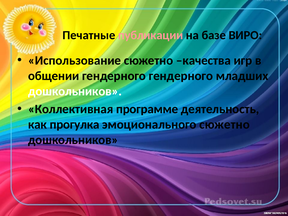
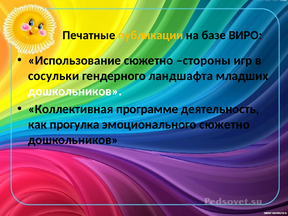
публикации colour: pink -> yellow (151, 35)
качества: качества -> стороны (203, 60)
общении: общении -> сосульки (54, 76)
гендерного гендерного: гендерного -> ландшафта (181, 76)
